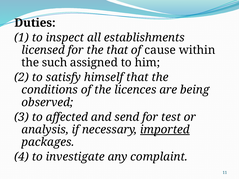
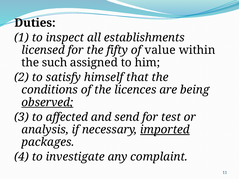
the that: that -> fifty (117, 50)
cause: cause -> value (160, 50)
observed underline: none -> present (47, 103)
